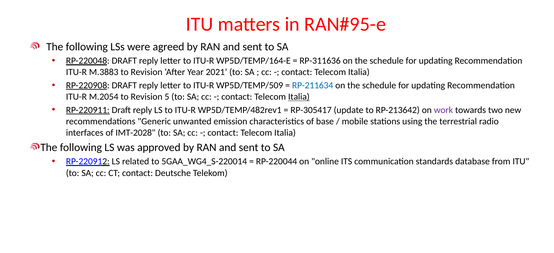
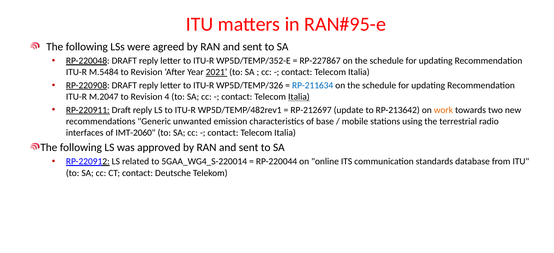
WP5D/TEMP/164-E: WP5D/TEMP/164-E -> WP5D/TEMP/352-E (253, 61)
RP-311636: RP-311636 -> RP-227867 (320, 61)
M.3883: M.3883 -> M.5484 (104, 72)
2021 underline: none -> present (216, 72)
WP5D/TEMP/509: WP5D/TEMP/509 -> WP5D/TEMP/326 (250, 85)
M.2054: M.2054 -> M.2047 (104, 97)
5: 5 -> 4 (167, 97)
RP-305417: RP-305417 -> RP-212697 (311, 110)
work colour: purple -> orange (443, 110)
IMT-2028: IMT-2028 -> IMT-2060 (136, 133)
